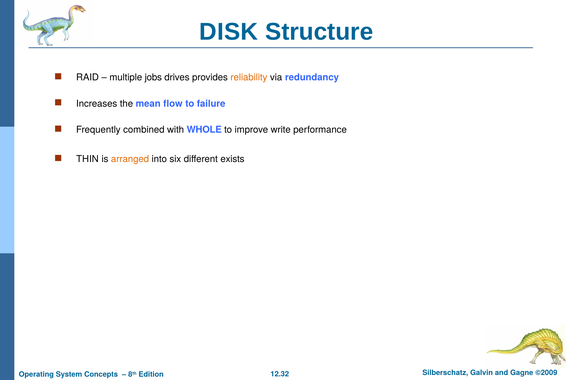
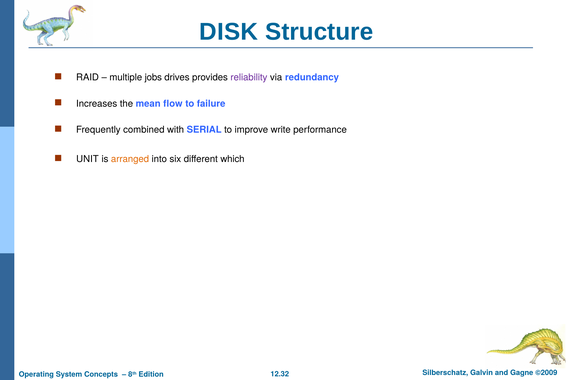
reliability colour: orange -> purple (249, 78)
WHOLE: WHOLE -> SERIAL (204, 130)
THIN: THIN -> UNIT (87, 159)
exists: exists -> which (232, 159)
